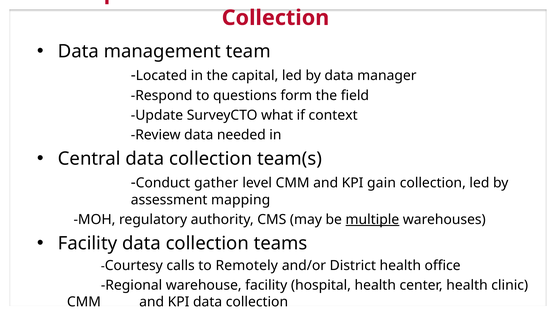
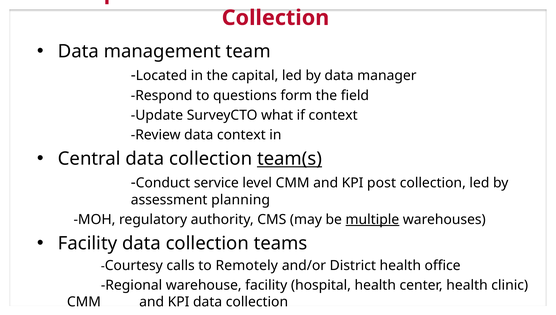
data needed: needed -> context (241, 135)
team(s underline: none -> present (290, 159)
gather: gather -> service (216, 183)
gain: gain -> post (382, 183)
mapping: mapping -> planning (241, 200)
